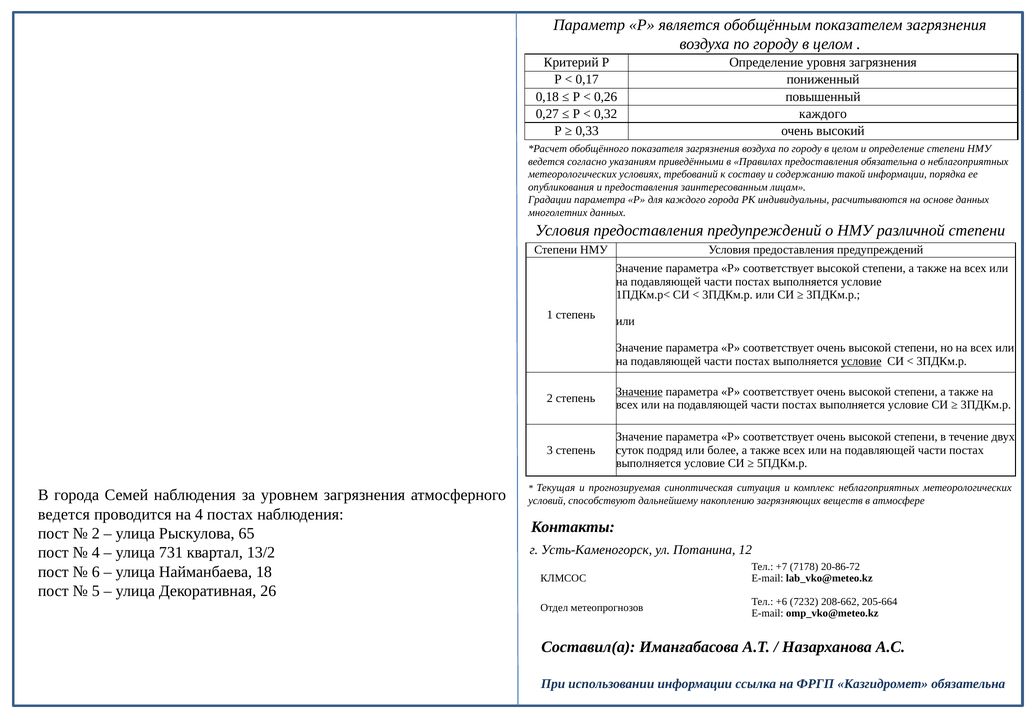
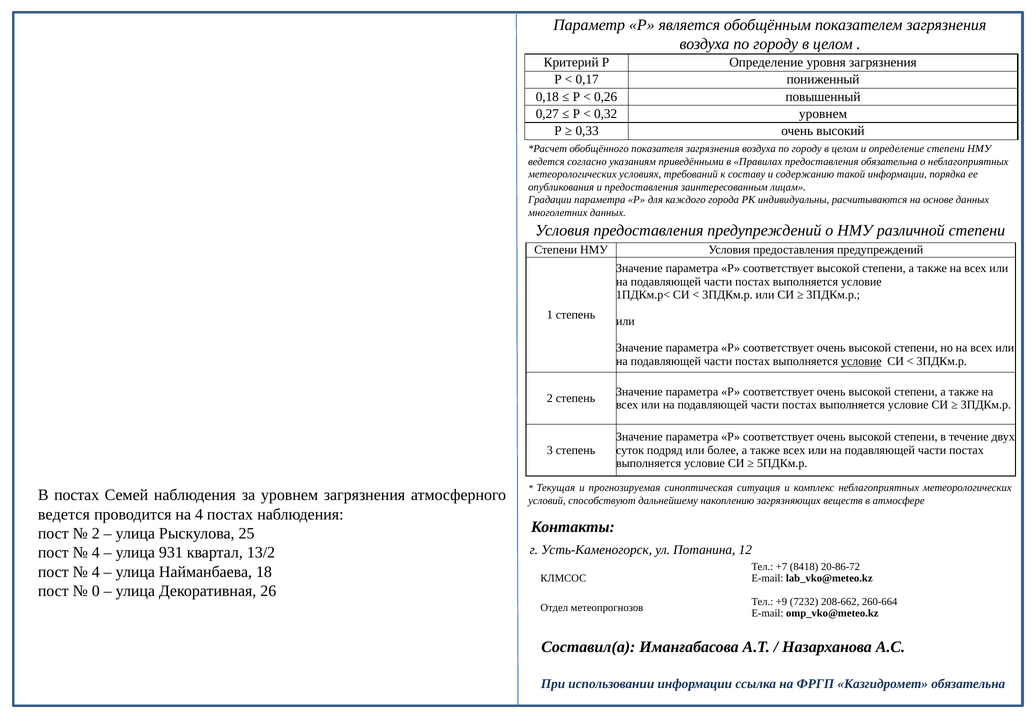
0,32 каждого: каждого -> уровнем (823, 114)
Значение underline: present -> none (639, 391)
В города: города -> постах (77, 495)
65: 65 -> 25 (247, 533)
731: 731 -> 931 (171, 552)
7178: 7178 -> 8418 (804, 566)
6: 6 -> 4 (96, 571)
5: 5 -> 0 (96, 590)
+6: +6 -> +9 (782, 601)
205-664: 205-664 -> 260-664 (880, 601)
